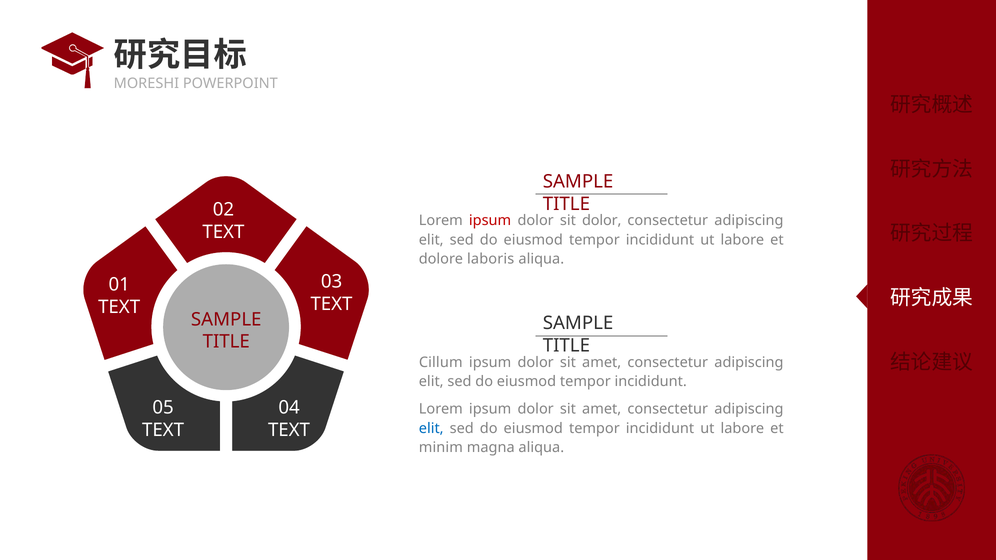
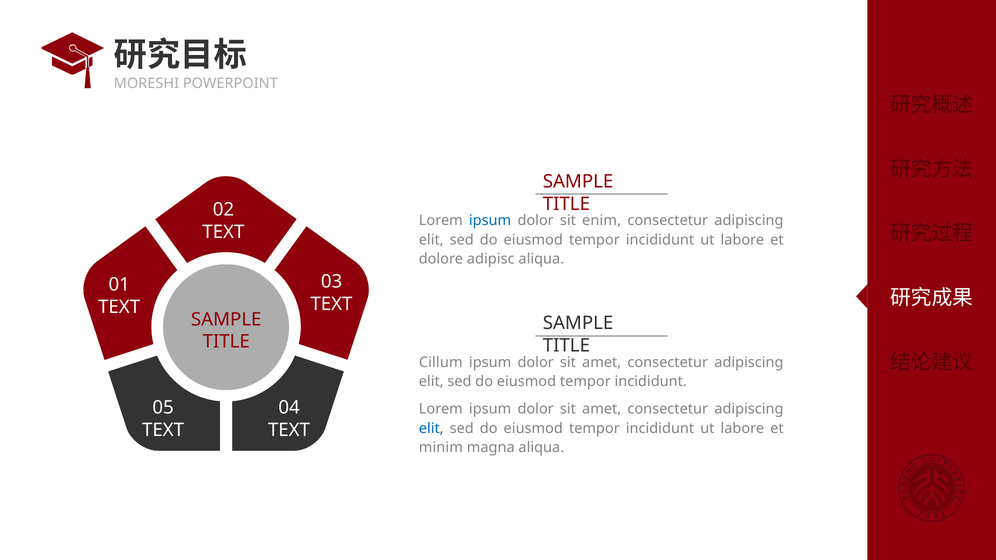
ipsum colour: red -> blue (490, 221)
sit dolor: dolor -> enim (602, 221)
laboris: laboris -> adipisc (491, 259)
